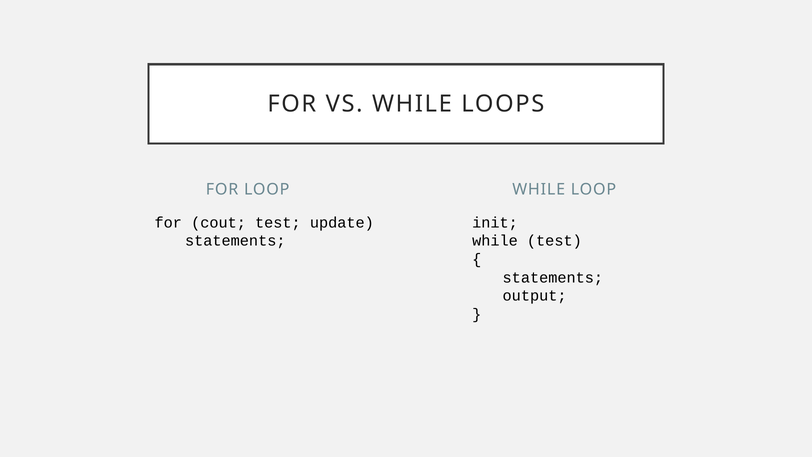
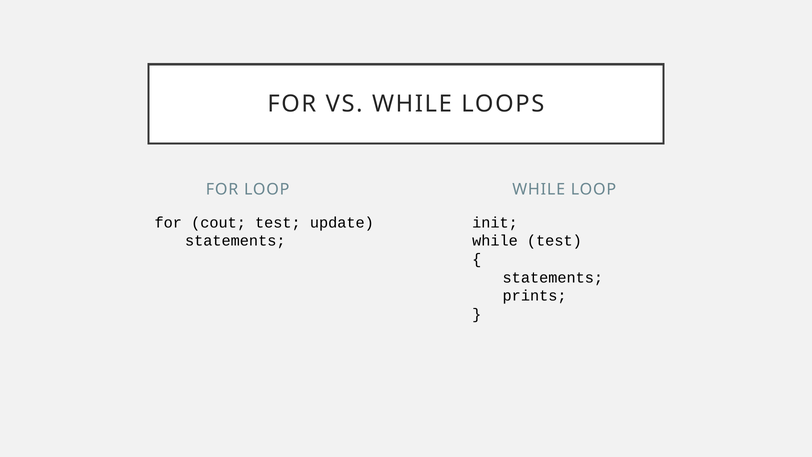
output: output -> prints (535, 296)
